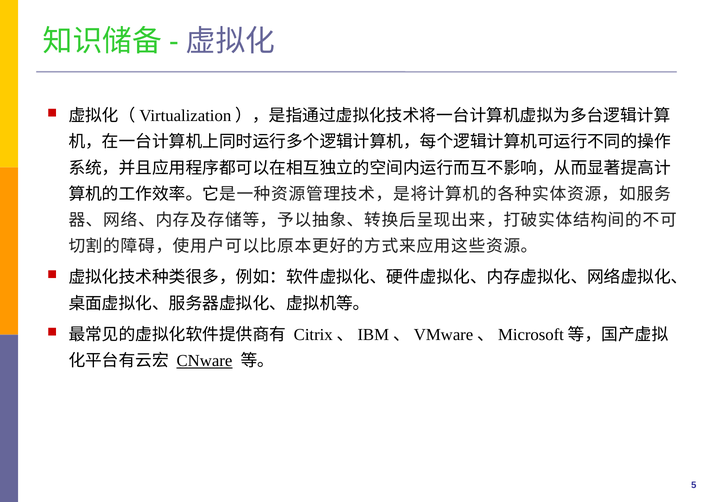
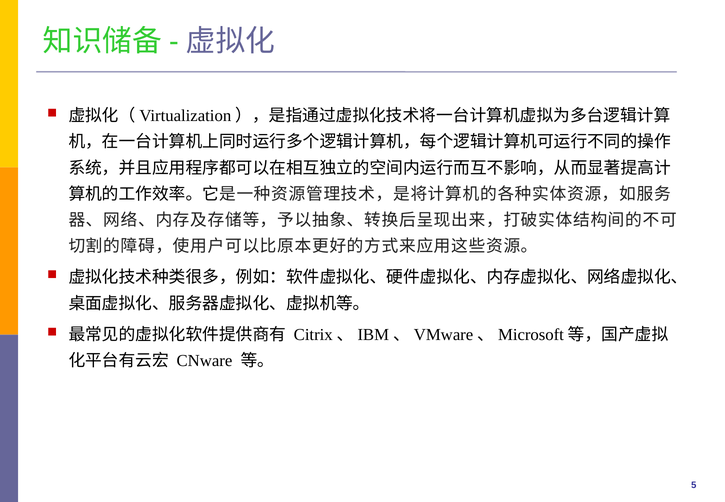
CNware underline: present -> none (204, 361)
